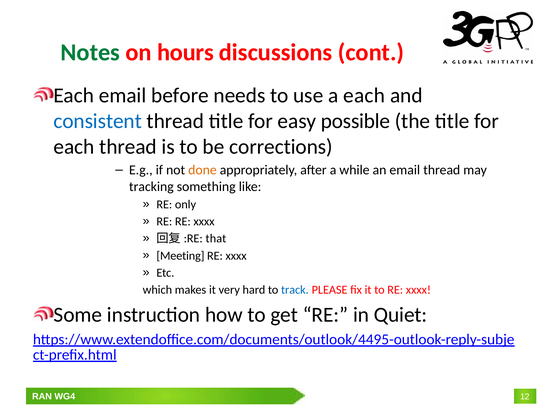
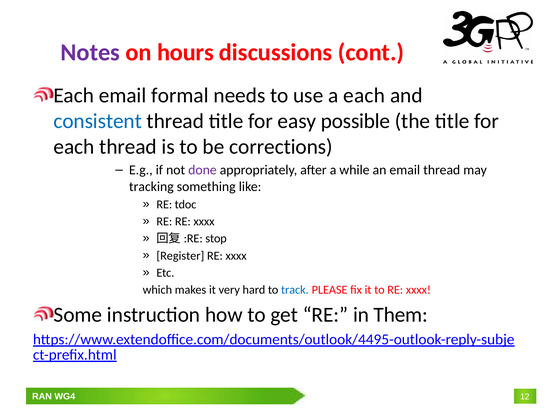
Notes colour: green -> purple (90, 52)
before: before -> formal (180, 95)
done colour: orange -> purple (202, 170)
only: only -> tdoc (186, 204)
that: that -> stop (216, 238)
Meeting: Meeting -> Register (180, 256)
Quiet: Quiet -> Them (401, 315)
